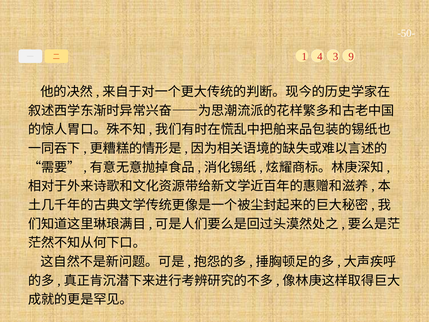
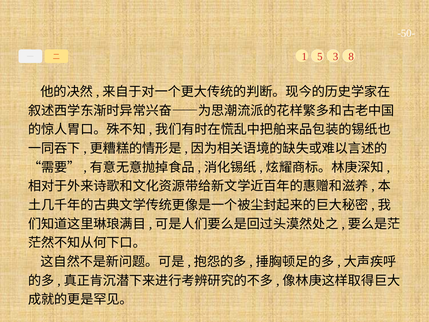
4: 4 -> 5 (320, 56)
9: 9 -> 8 (351, 56)
